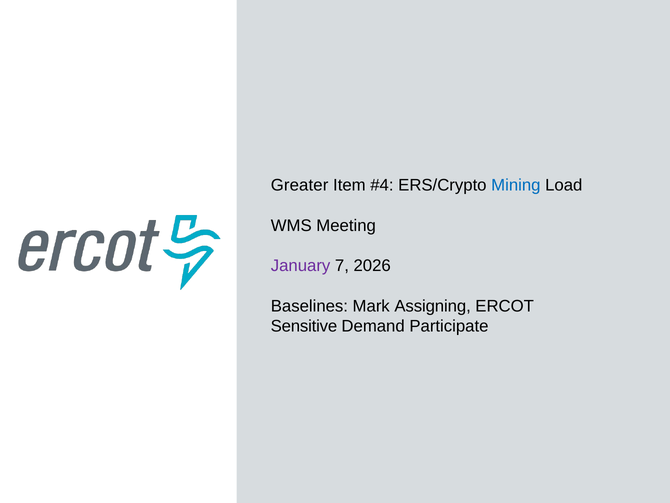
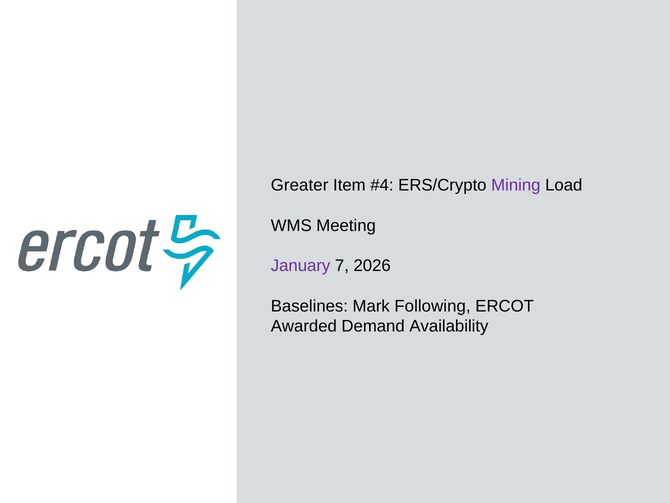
Mining colour: blue -> purple (516, 185)
Assigning: Assigning -> Following (432, 306)
Sensitive: Sensitive -> Awarded (304, 326)
Participate: Participate -> Availability (449, 326)
